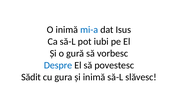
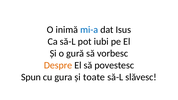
Despre colour: blue -> orange (58, 65)
Sădit: Sădit -> Spun (31, 77)
și inimă: inimă -> toate (94, 77)
